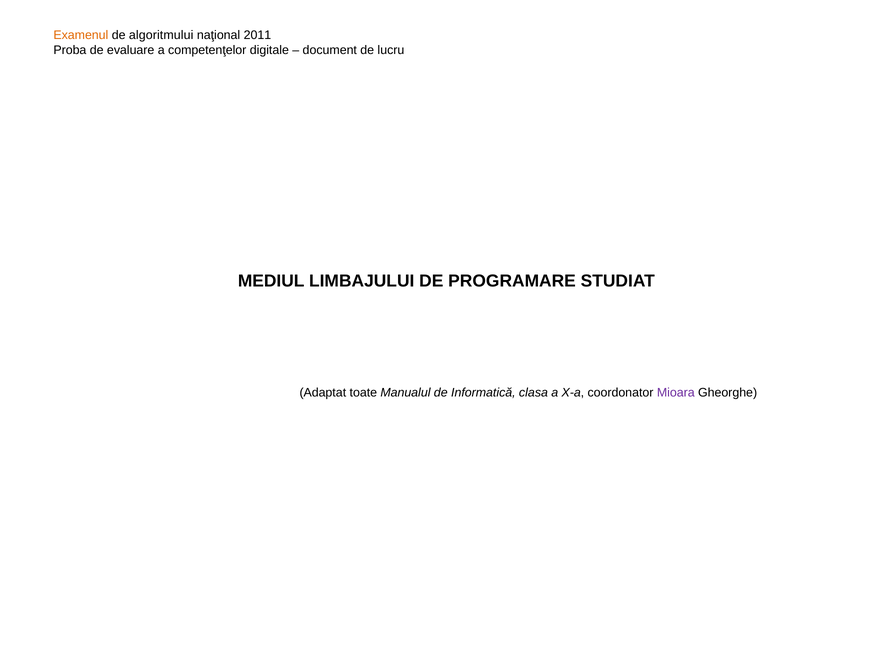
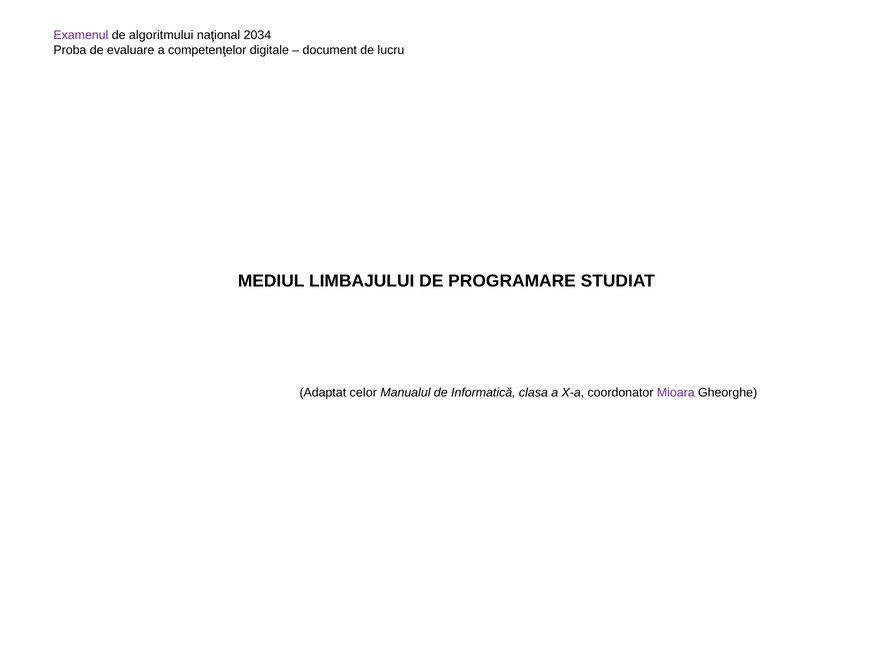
Examenul colour: orange -> purple (81, 35)
2011: 2011 -> 2034 (257, 35)
toate: toate -> celor (363, 392)
